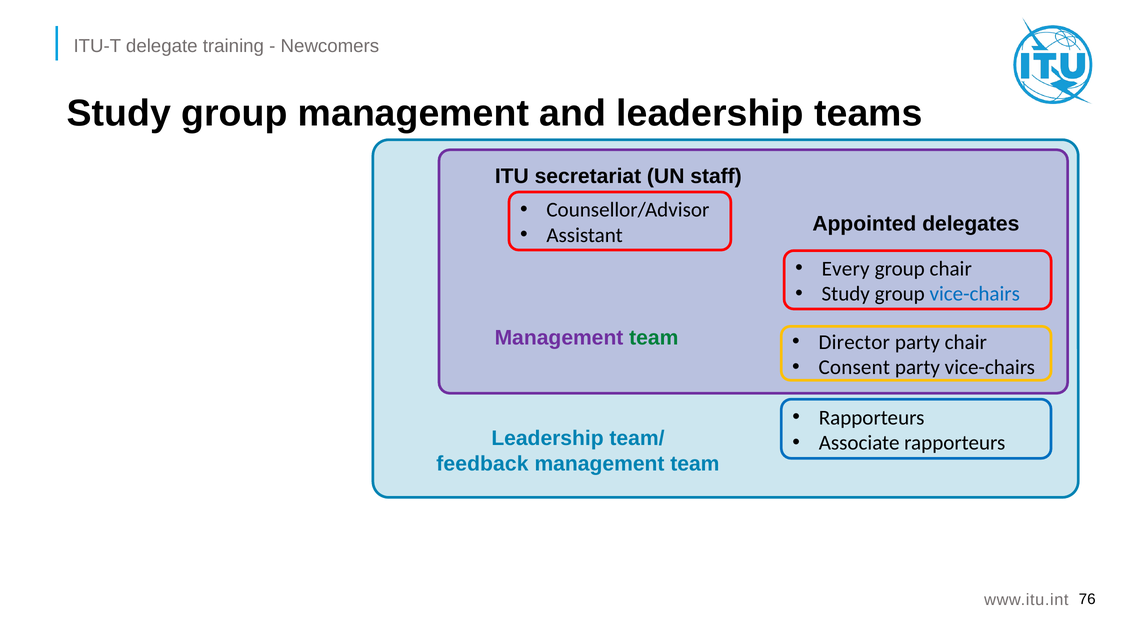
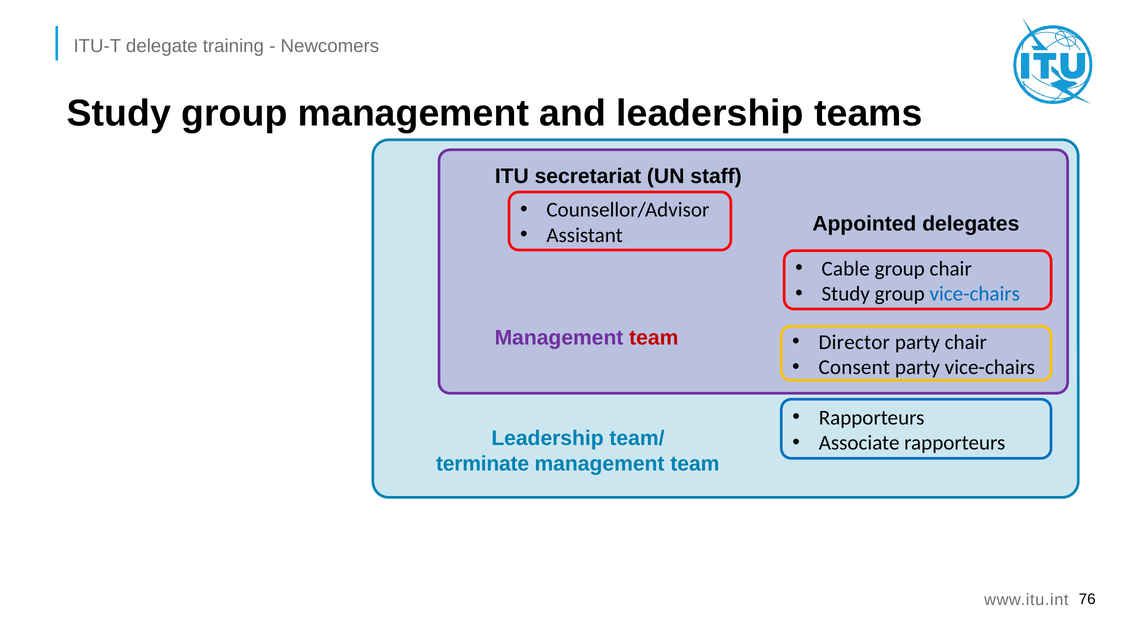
Every: Every -> Cable (846, 269)
team colour: green -> red (654, 338)
feedback: feedback -> terminate (483, 464)
